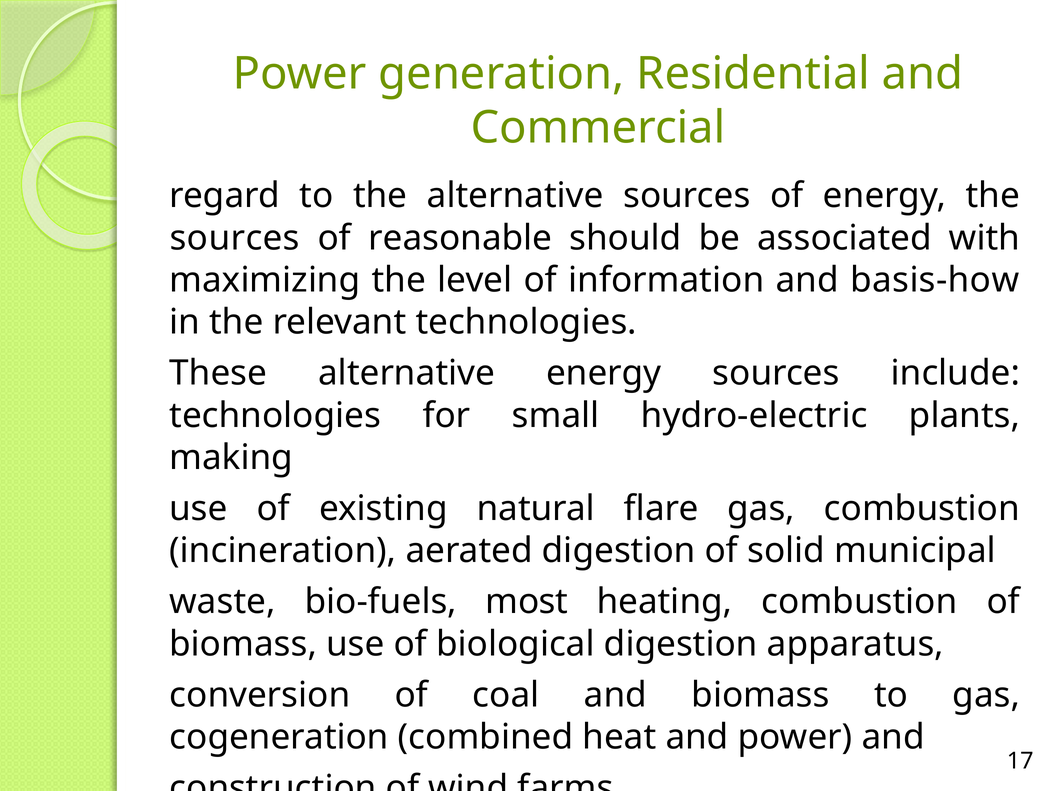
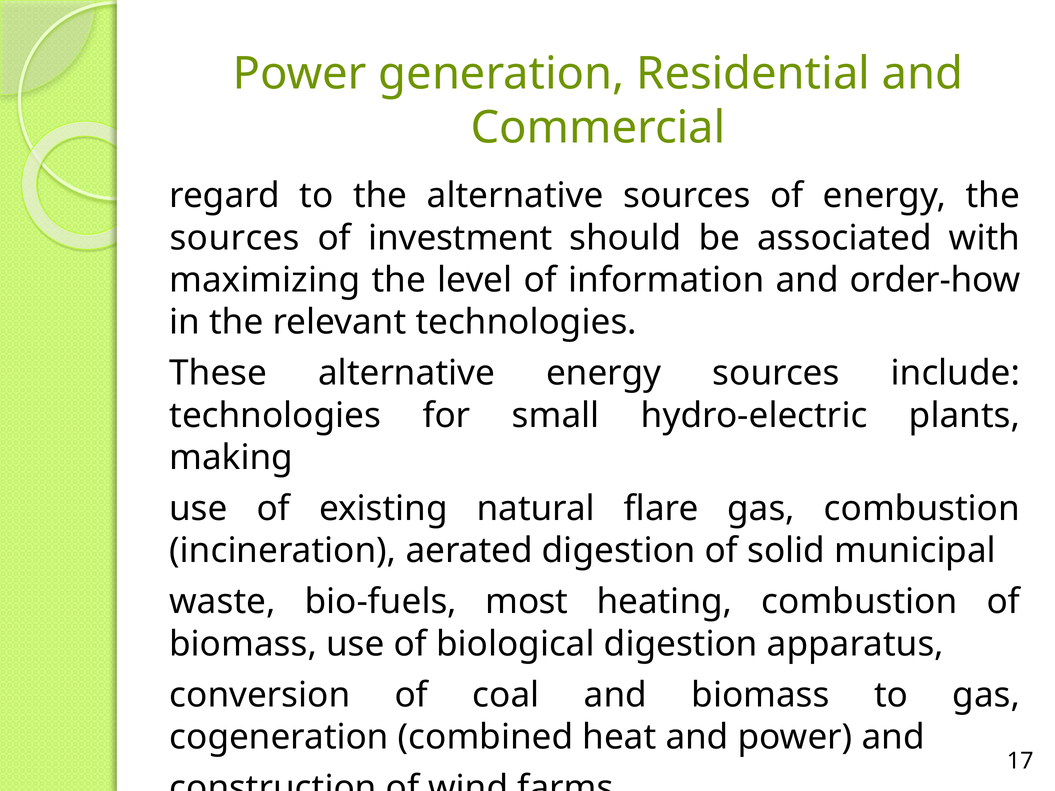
reasonable: reasonable -> investment (460, 238)
basis-how: basis-how -> order-how (935, 280)
